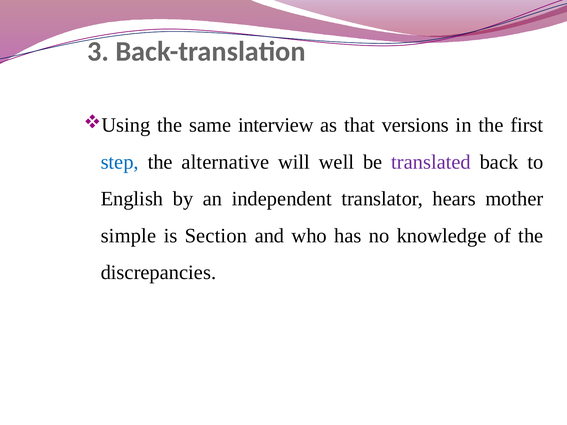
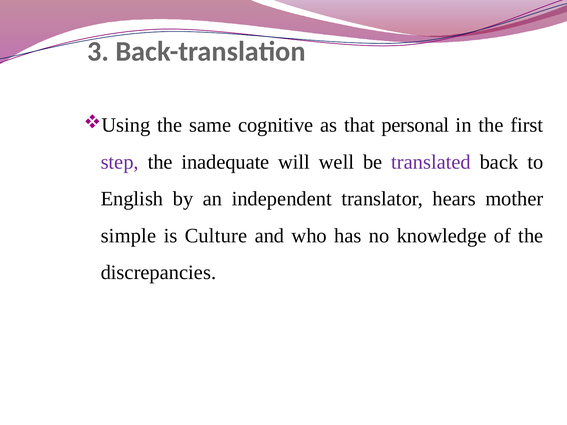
interview: interview -> cognitive (276, 125)
versions: versions -> personal (415, 125)
step colour: blue -> purple (120, 162)
alternative: alternative -> inadequate (225, 162)
Section: Section -> Culture (216, 236)
